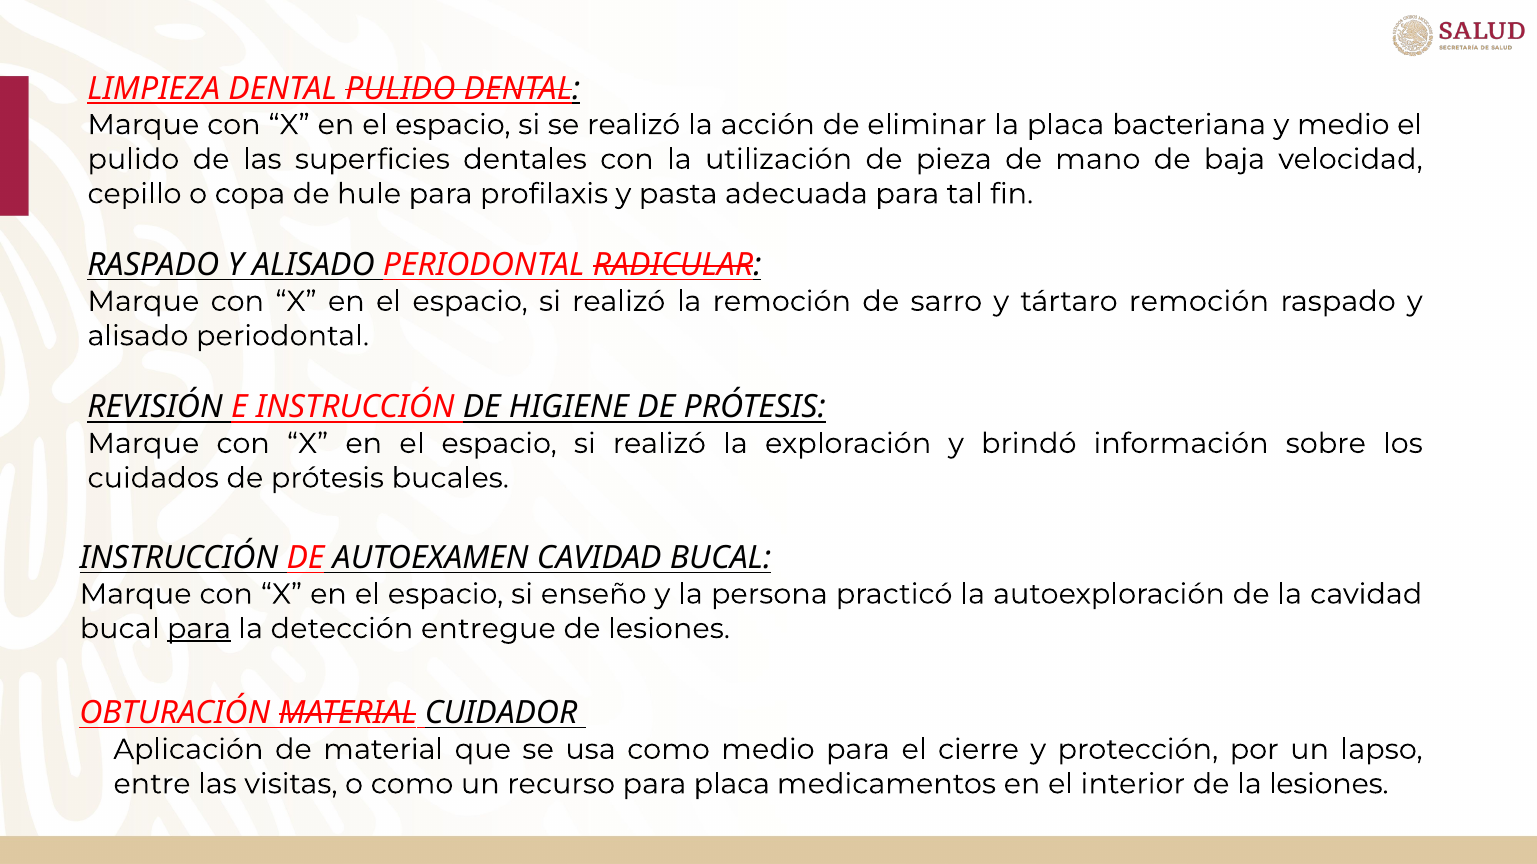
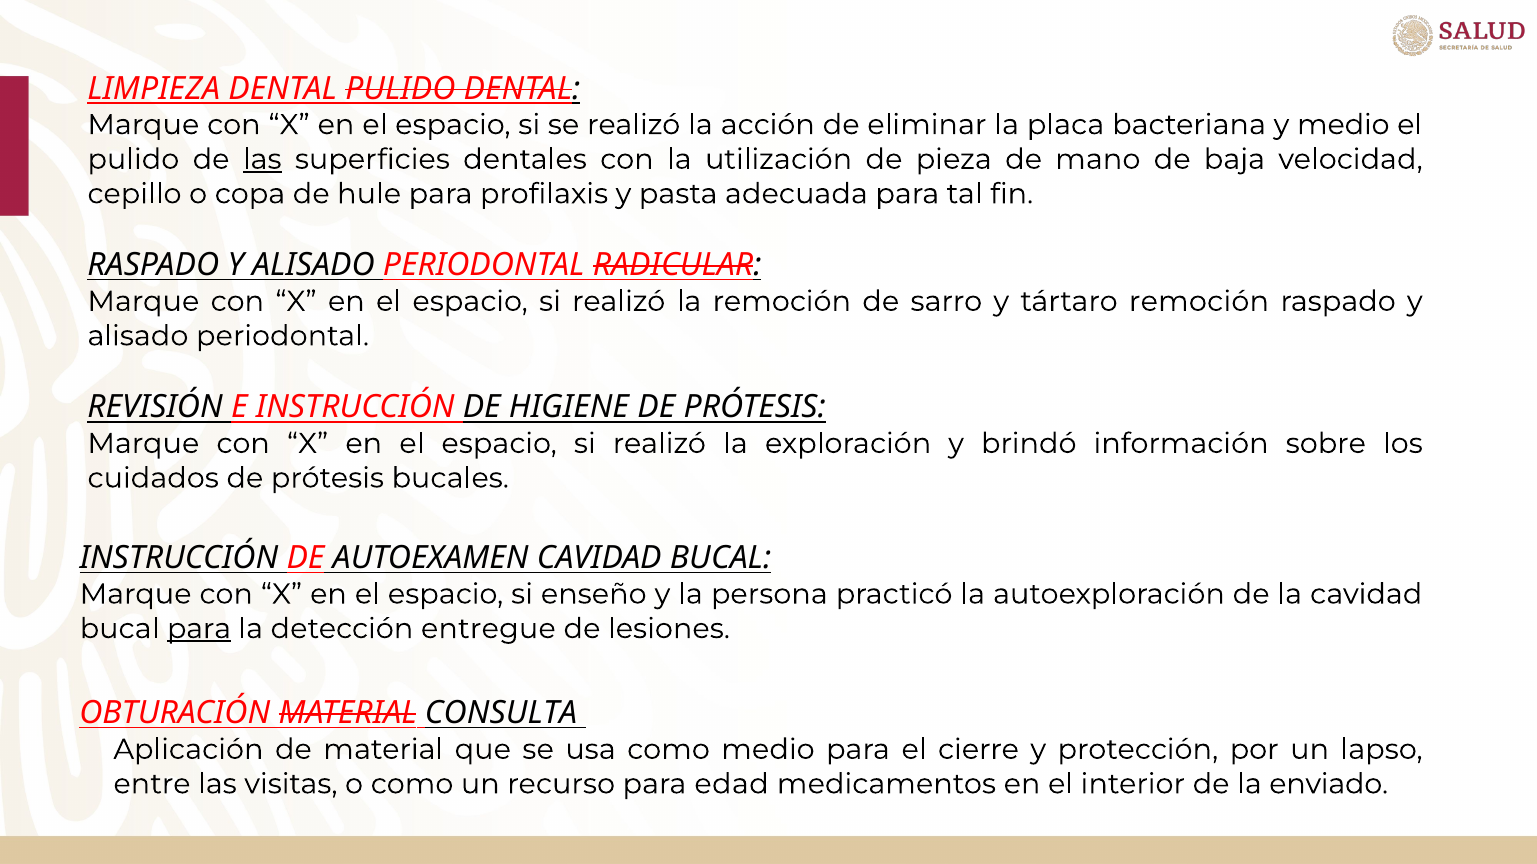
las underline: none -> present (262, 159)
CUIDADOR: CUIDADOR -> CONSULTA (501, 714)
para placa: placa -> edad (732, 784)
la lesiones: lesiones -> enviado (1329, 784)
